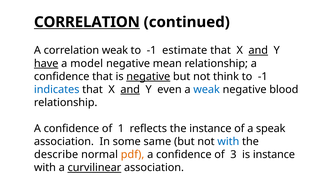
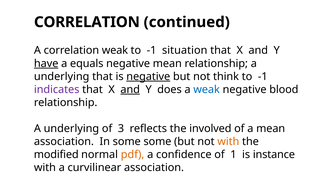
CORRELATION underline: present -> none (87, 22)
estimate: estimate -> situation (185, 50)
and underline: present -> none (258, 50)
model: model -> equals (87, 63)
confidence: confidence -> underlying (62, 76)
indicates colour: blue -> purple (57, 89)
even: even -> does (169, 89)
confidence: confidence -> underlying (71, 129)
1: 1 -> 3 (121, 129)
the instance: instance -> involved (210, 129)
a speak: speak -> mean (271, 129)
some same: same -> some (157, 142)
with colour: blue -> orange (228, 142)
describe: describe -> modified (56, 155)
3: 3 -> 1 (233, 155)
curvilinear underline: present -> none (94, 168)
